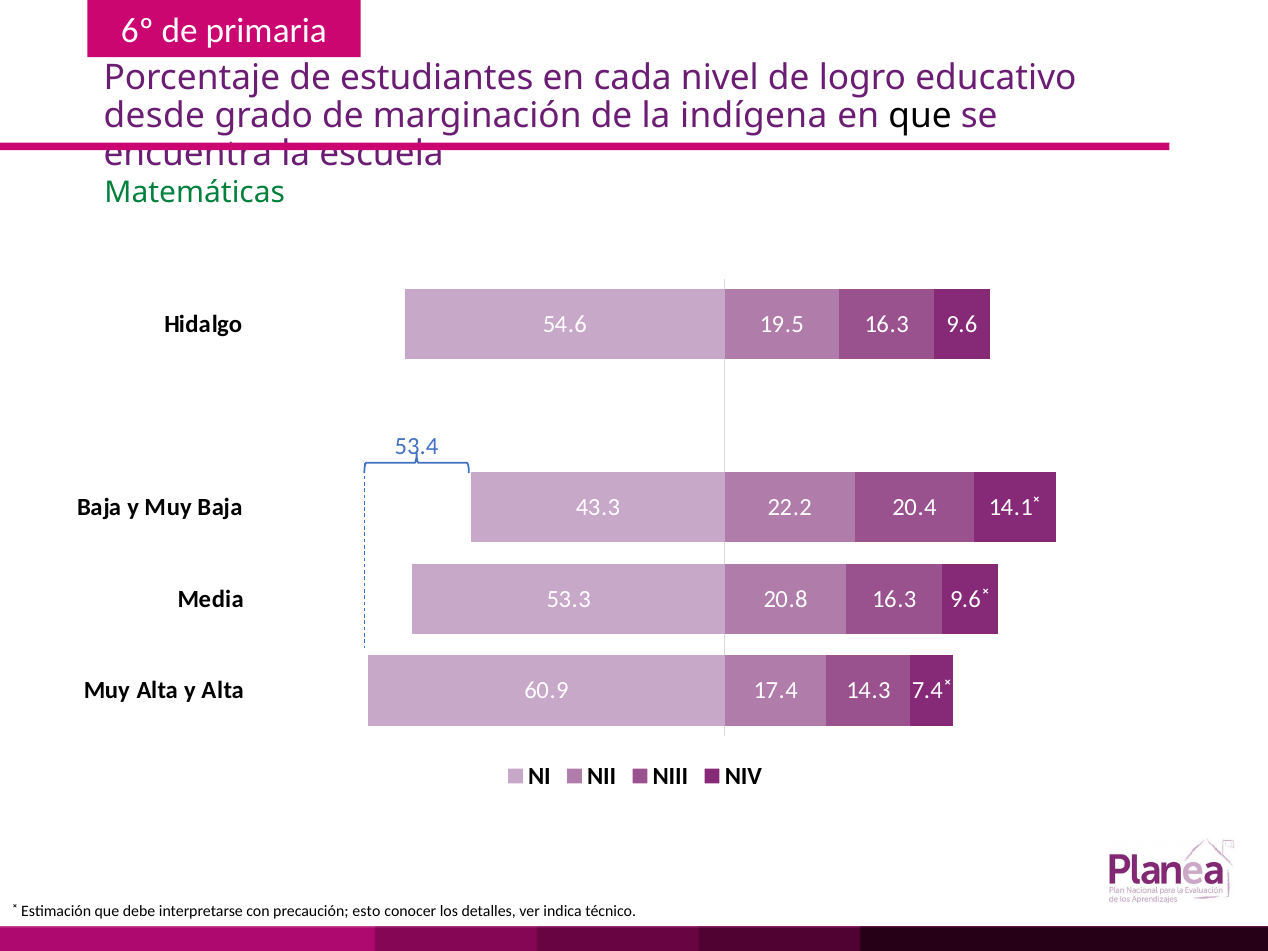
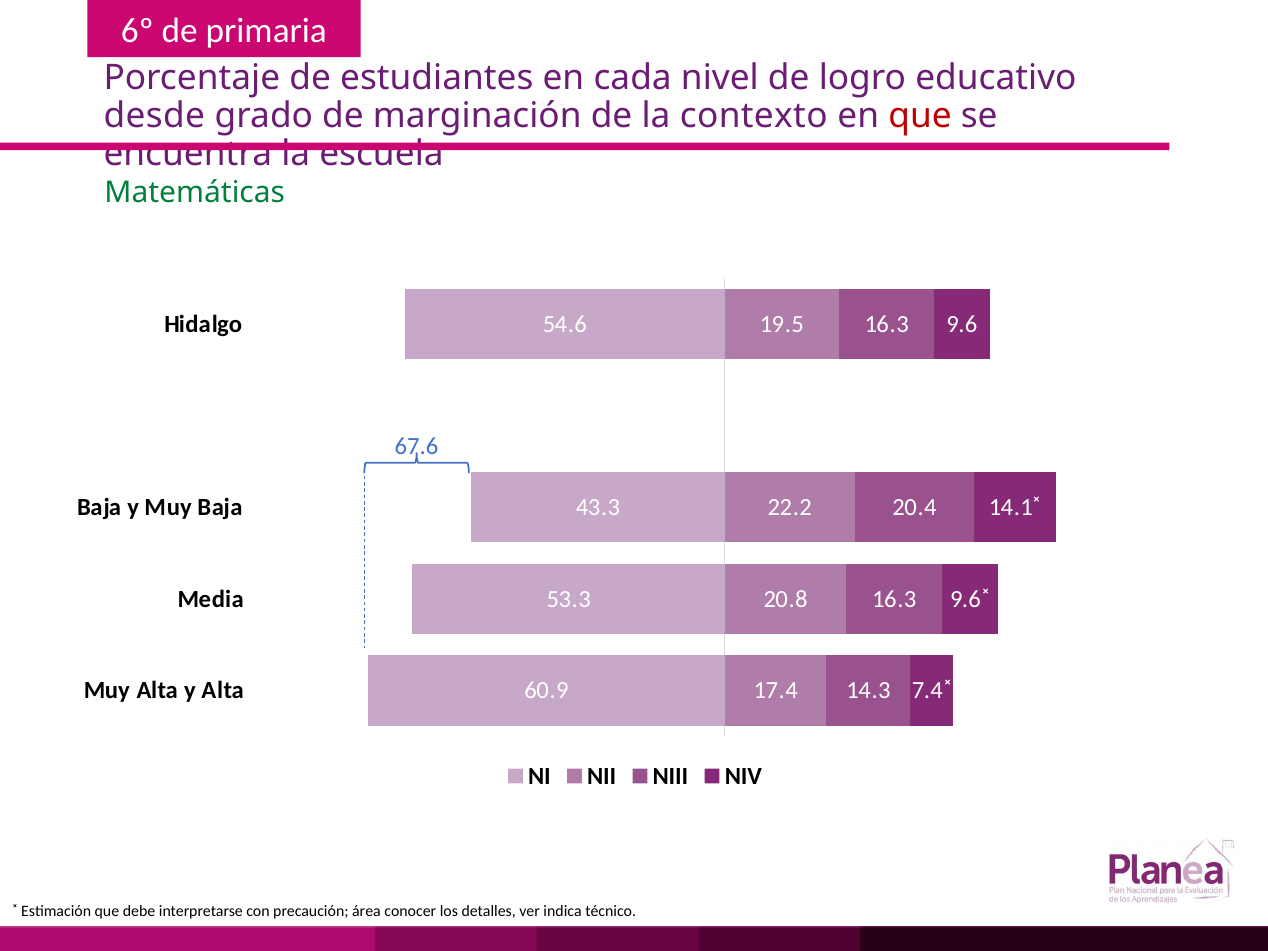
indígena: indígena -> contexto (754, 116)
que colour: black -> red (920, 116)
53.4: 53.4 -> 67.6 (416, 447)
esto: esto -> área (366, 911)
